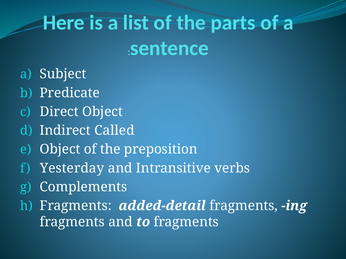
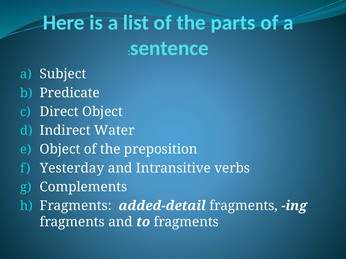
Called: Called -> Water (114, 131)
